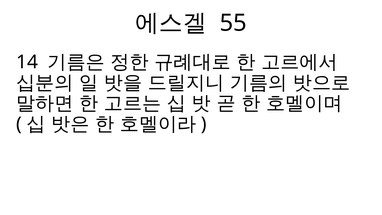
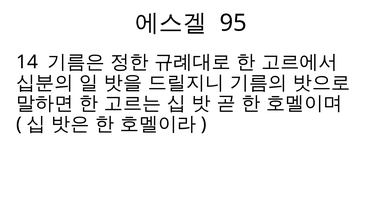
55: 55 -> 95 (233, 23)
